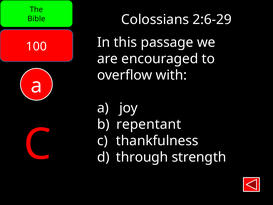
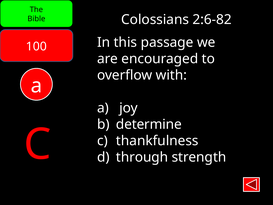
2:6-29: 2:6-29 -> 2:6-82 (212, 20)
repentant: repentant -> determine (149, 124)
